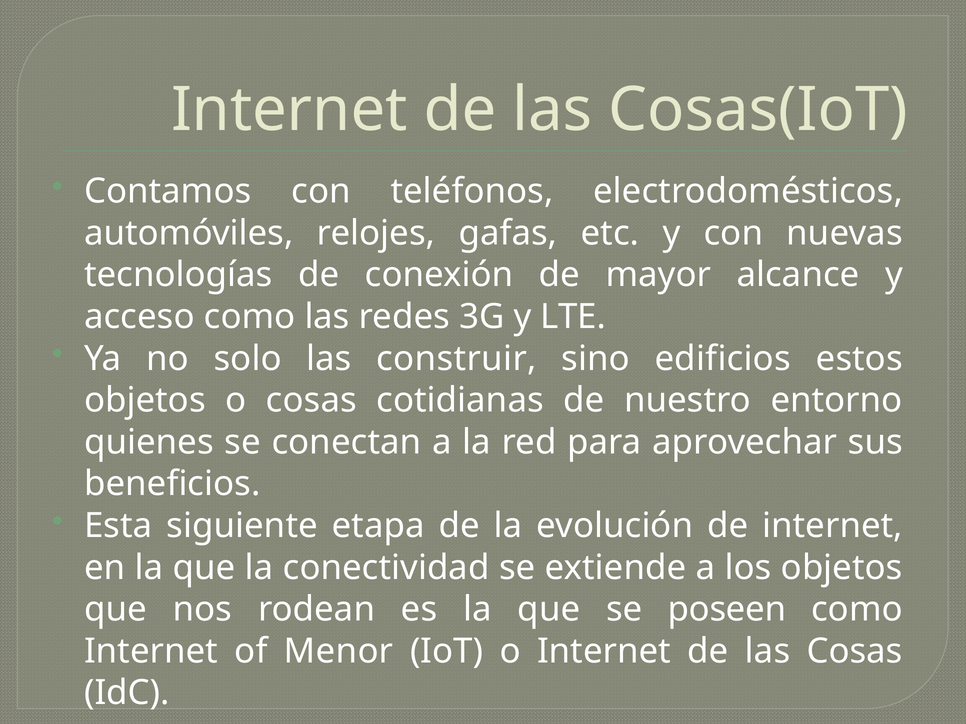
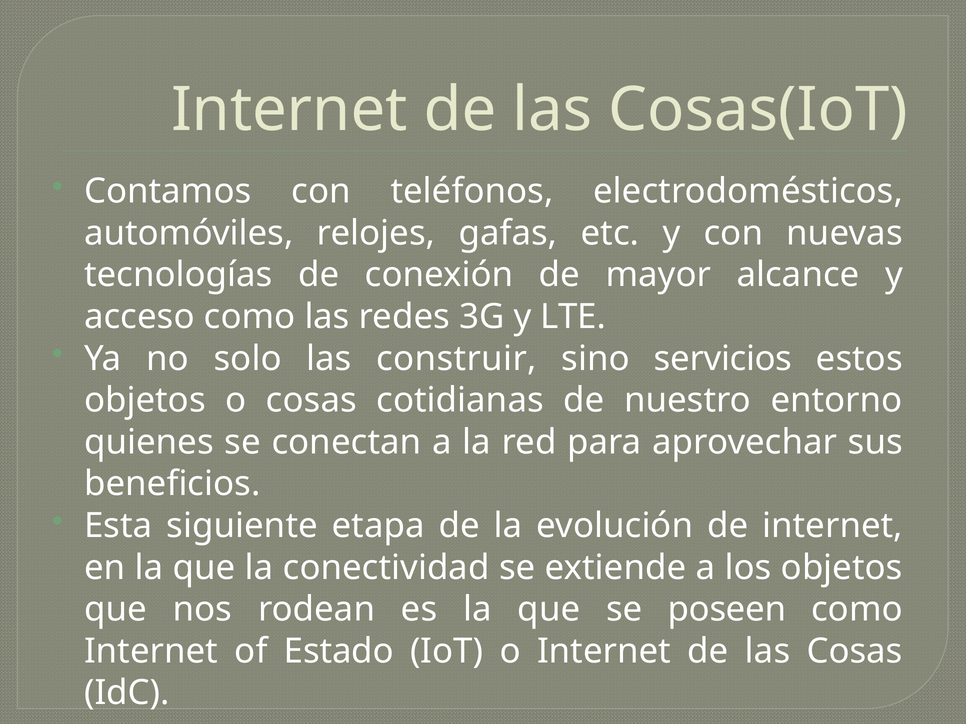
edificios: edificios -> servicios (723, 359)
Menor: Menor -> Estado (339, 652)
